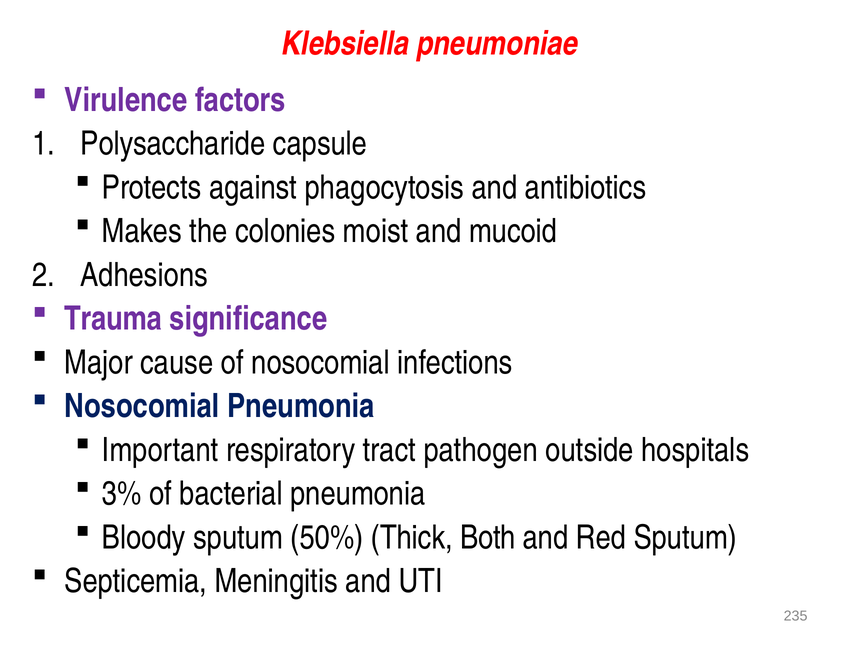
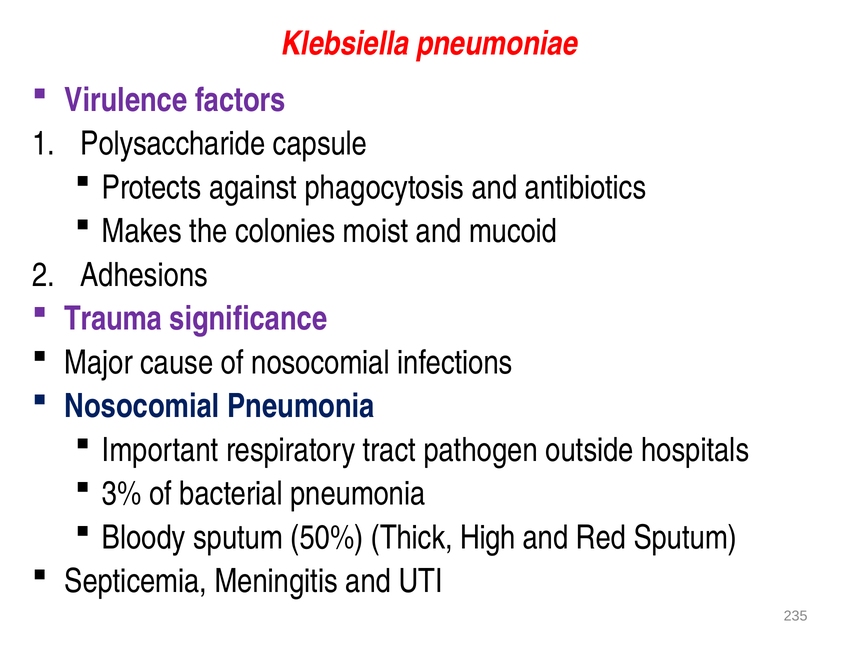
Both: Both -> High (488, 537)
